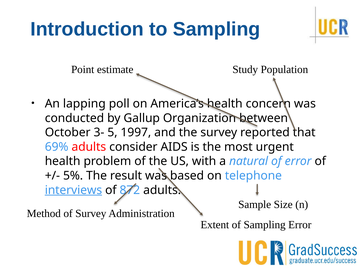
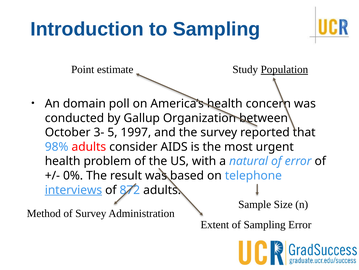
Population underline: none -> present (284, 69)
lapping: lapping -> domain (84, 103)
69%: 69% -> 98% (57, 146)
5%: 5% -> 0% (73, 175)
